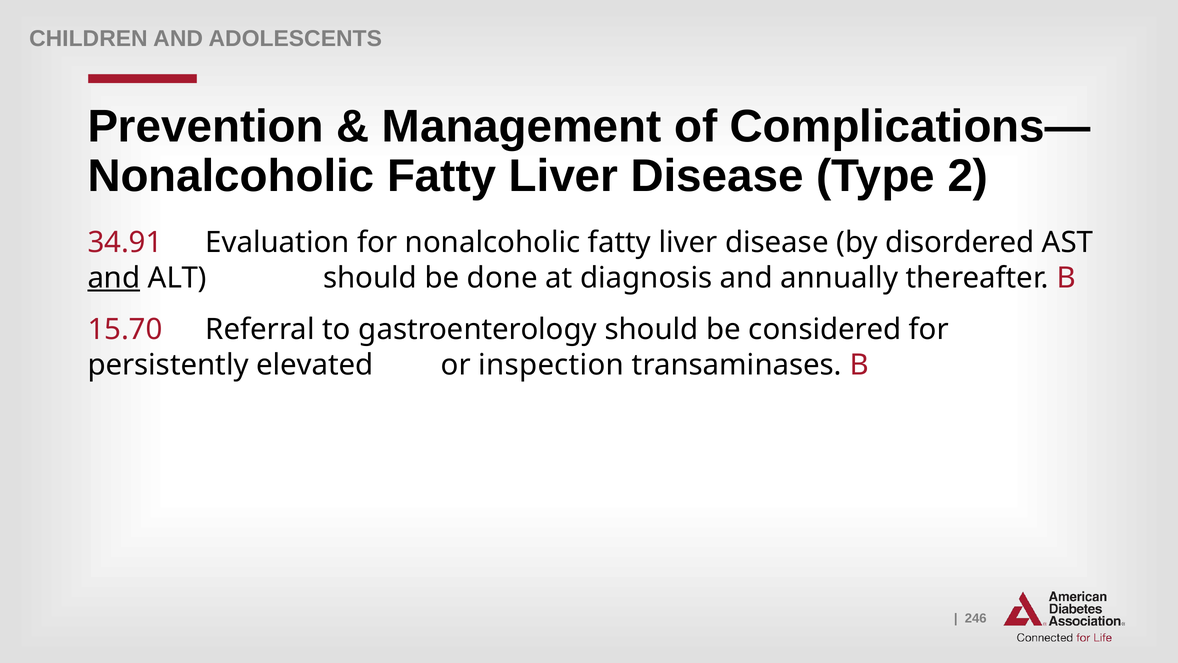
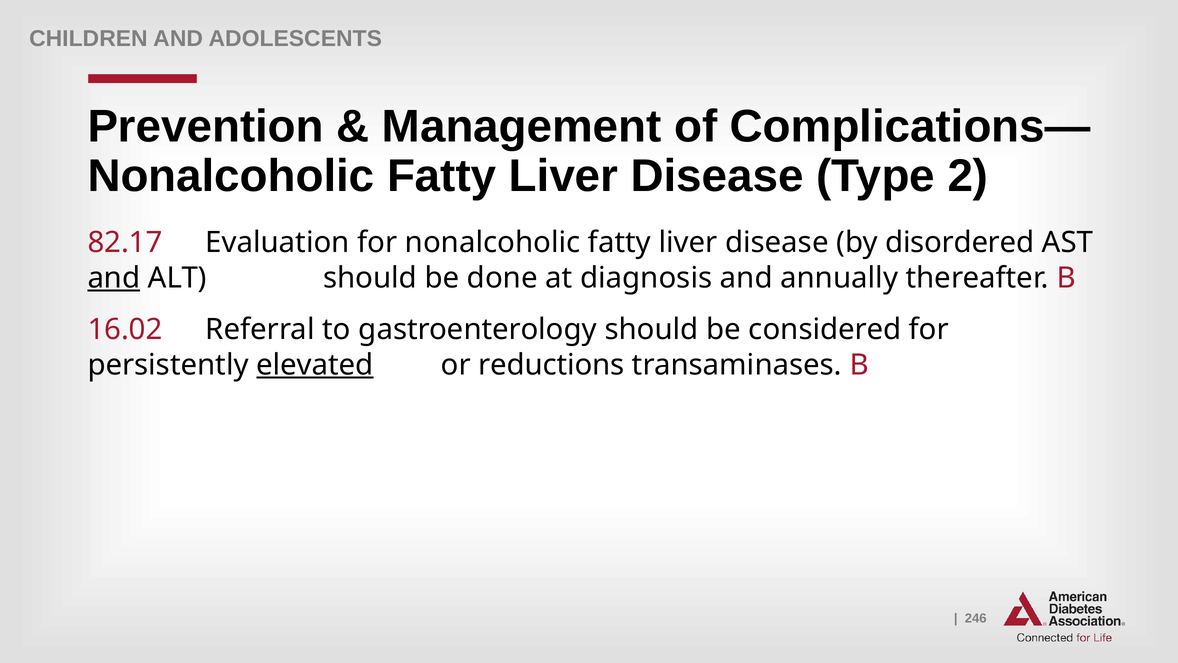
34.91: 34.91 -> 82.17 (125, 242)
15.70: 15.70 -> 16.02 (125, 329)
elevated underline: none -> present (315, 365)
inspection: inspection -> reductions (551, 365)
